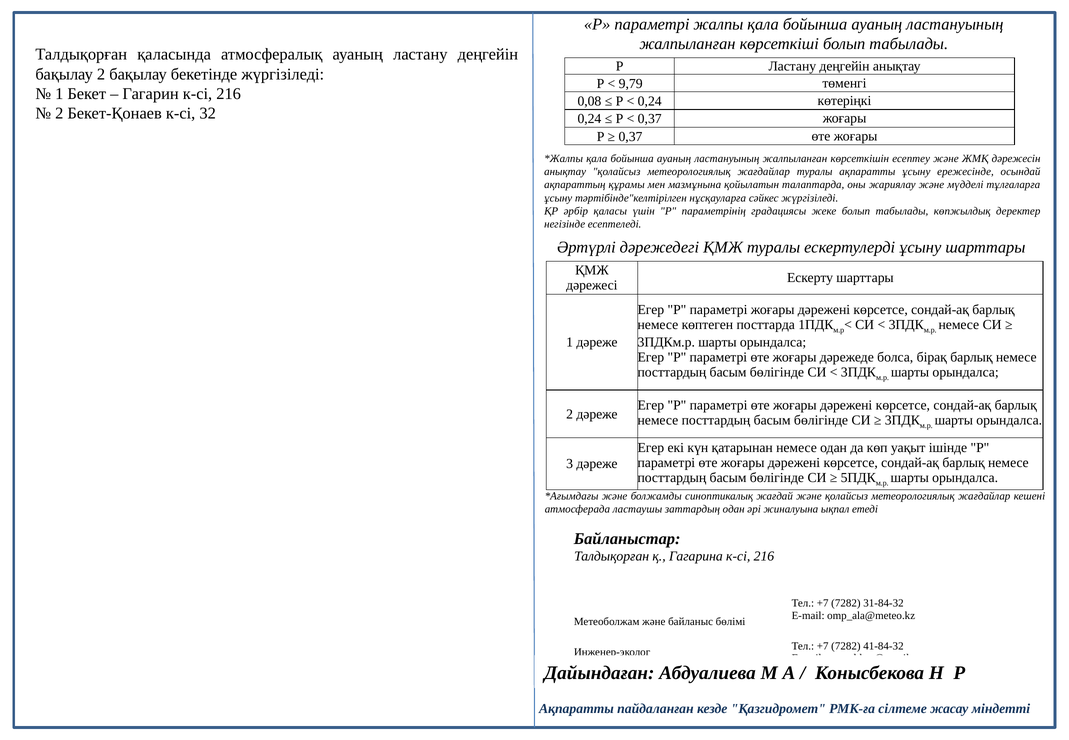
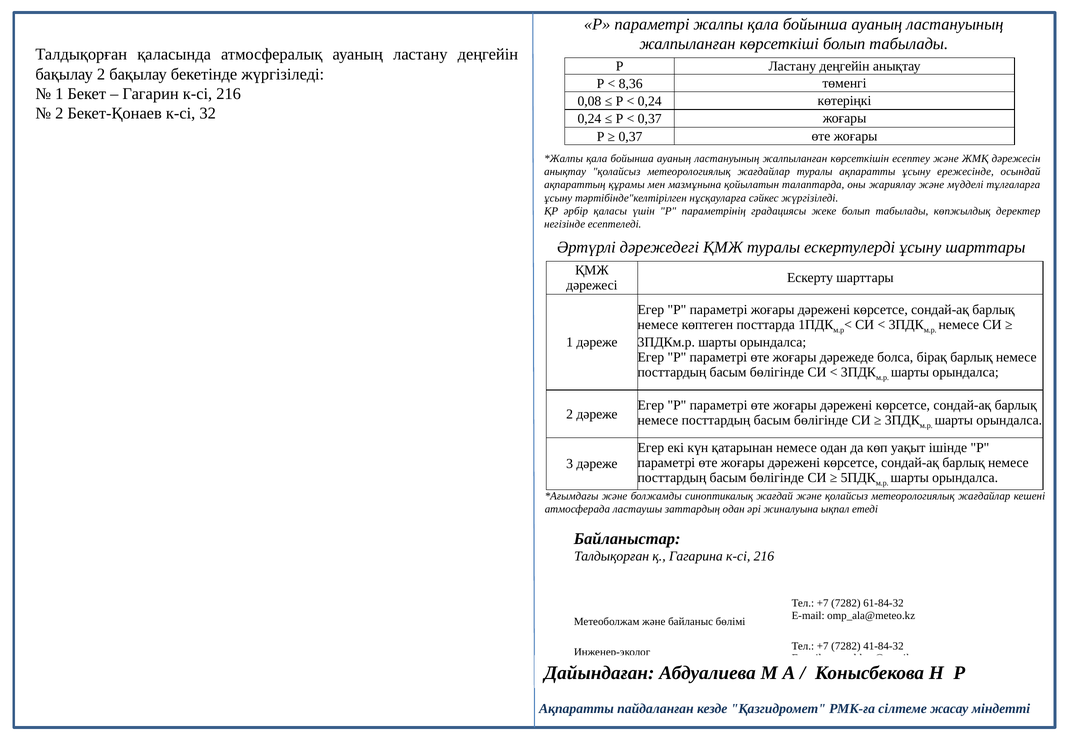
9,79: 9,79 -> 8,36 (631, 84)
31-84-32: 31-84-32 -> 61-84-32 (883, 603)
